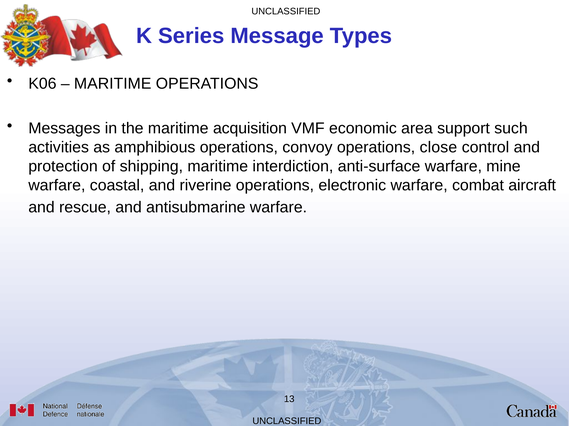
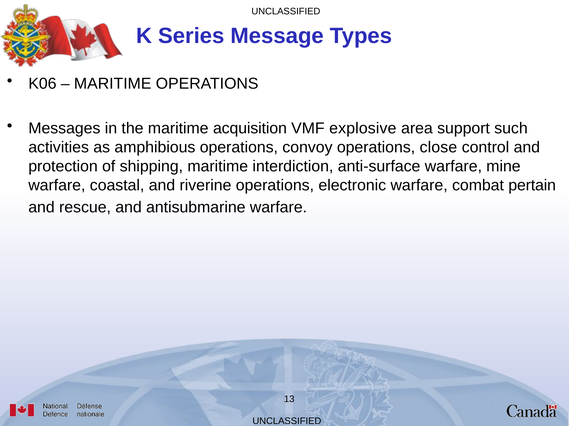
economic: economic -> explosive (363, 129)
aircraft: aircraft -> pertain (532, 186)
